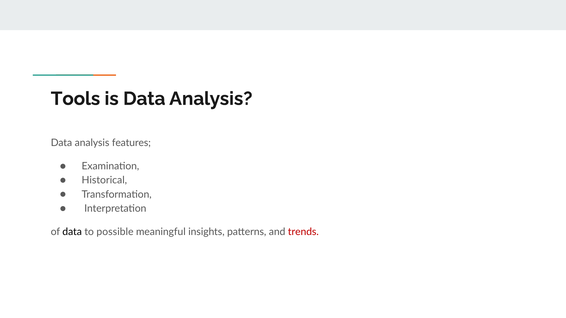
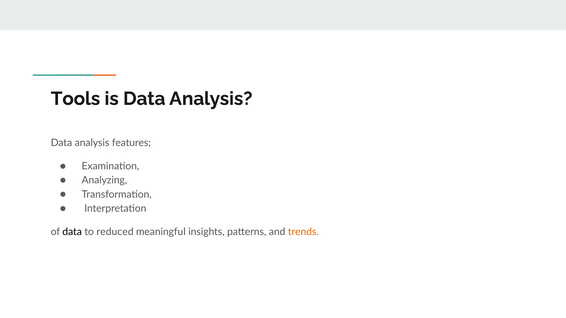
Historical: Historical -> Analyzing (104, 180)
possible: possible -> reduced (115, 232)
trends colour: red -> orange (303, 232)
